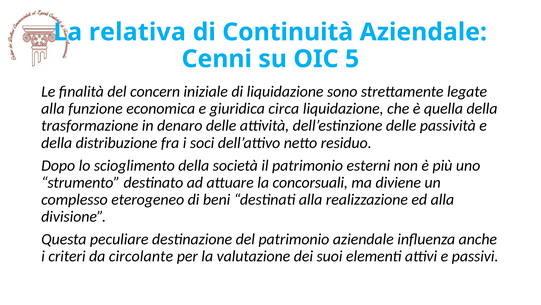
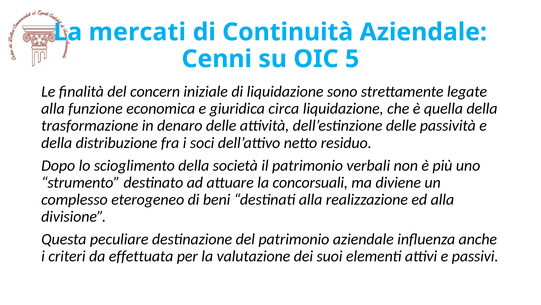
relativa: relativa -> mercati (137, 32)
esterni: esterni -> verbali (368, 165)
circolante: circolante -> effettuata (141, 256)
